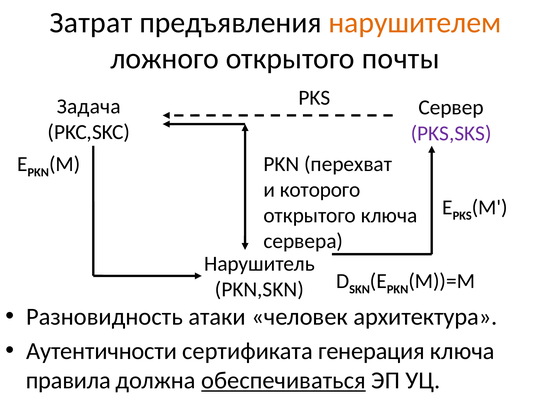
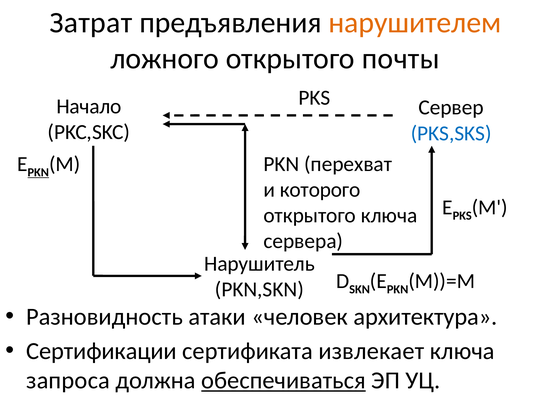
Задача: Задача -> Начало (89, 106)
PKS,SKS colour: purple -> blue (451, 133)
PKN underline: none -> present (38, 172)
Аутентичности: Аутентичности -> Сертификации (102, 351)
генерация: генерация -> извлекает (371, 351)
правила: правила -> запроса (68, 381)
